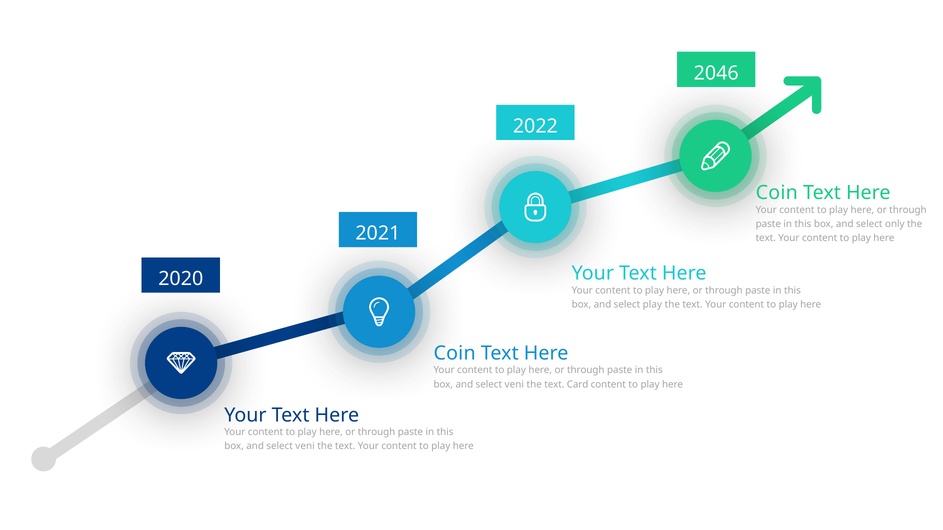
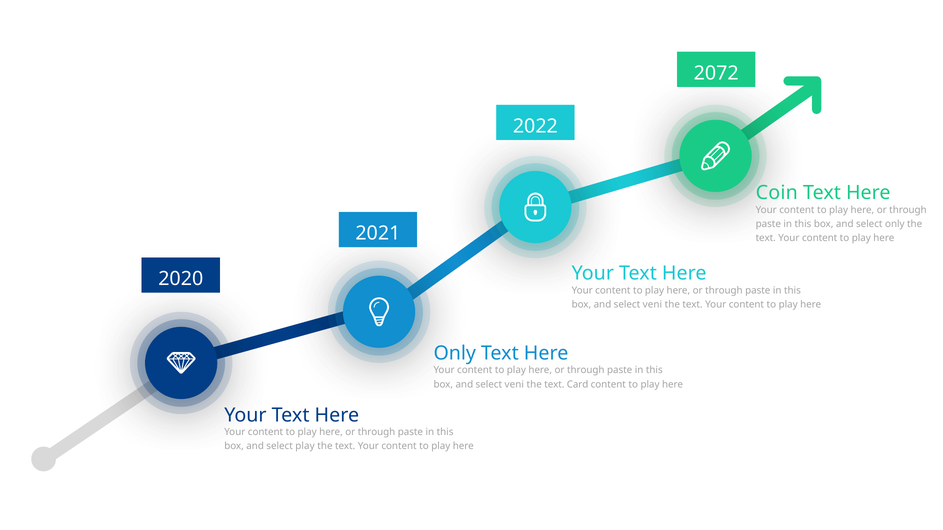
2046: 2046 -> 2072 (716, 73)
play: play -> veni (652, 305)
Coin: Coin -> Only (455, 354)
veni: veni -> play (305, 446)
